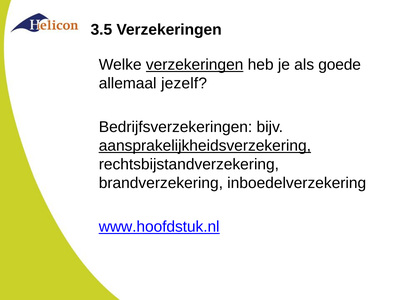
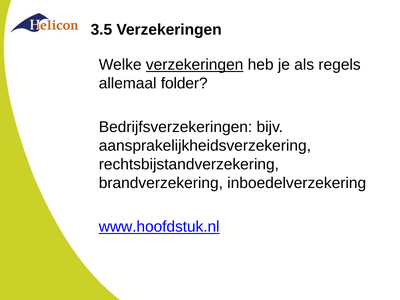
goede: goede -> regels (340, 65)
jezelf: jezelf -> folder (184, 83)
aansprakelijkheidsverzekering underline: present -> none (205, 146)
